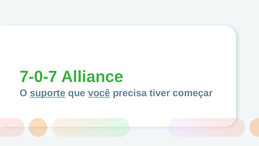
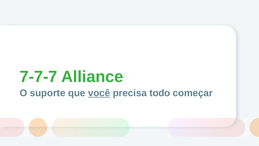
7-0-7: 7-0-7 -> 7-7-7 (39, 77)
suporte underline: present -> none (48, 93)
tiver: tiver -> todo (160, 93)
